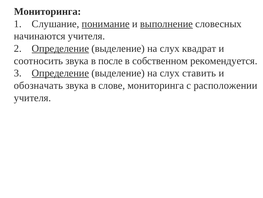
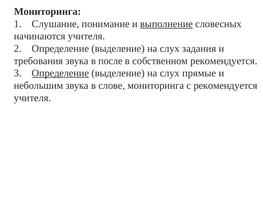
понимание underline: present -> none (106, 24)
Определение underline: present -> none (60, 48)
квадрат: квадрат -> задания (199, 48)
соотносить: соотносить -> требования (39, 61)
ставить: ставить -> прямые (199, 73)
обозначать: обозначать -> небольшим (39, 85)
с расположении: расположении -> рекомендуется (226, 85)
